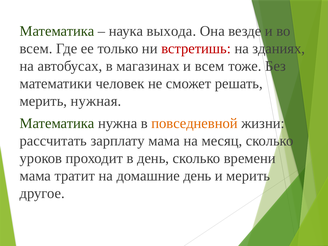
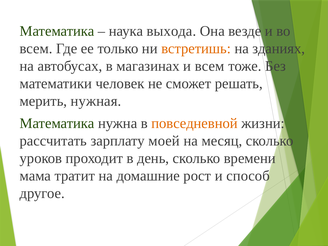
встретишь colour: red -> orange (196, 49)
зарплату мама: мама -> моей (164, 141)
домашние день: день -> рост (197, 176)
и мерить: мерить -> способ (248, 176)
